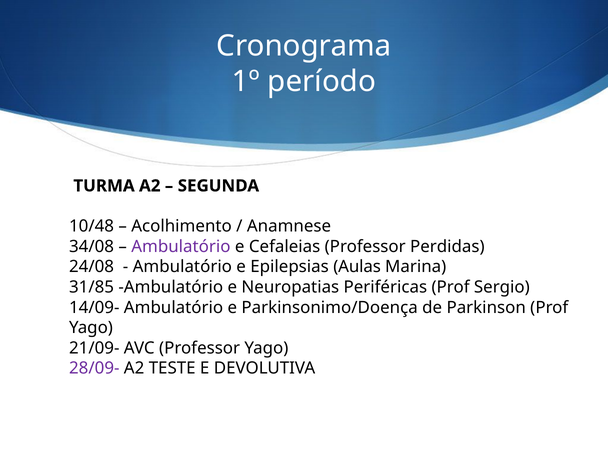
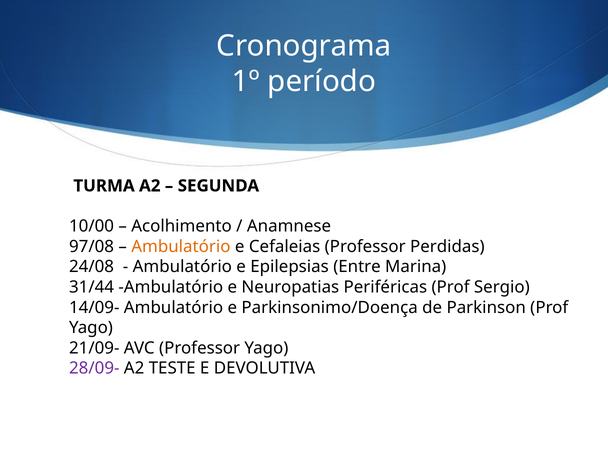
10/48: 10/48 -> 10/00 (92, 226)
34/08: 34/08 -> 97/08 (92, 247)
Ambulatório colour: purple -> orange (181, 247)
Aulas: Aulas -> Entre (357, 267)
31/85: 31/85 -> 31/44 (92, 287)
